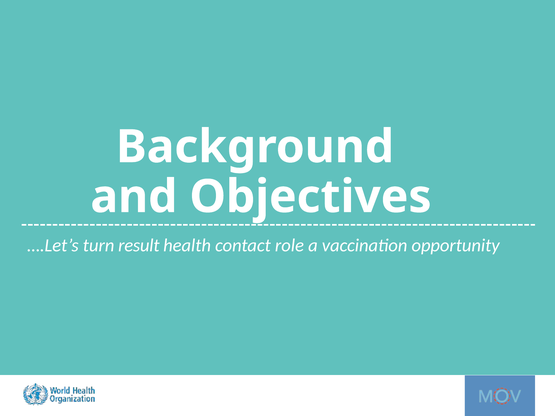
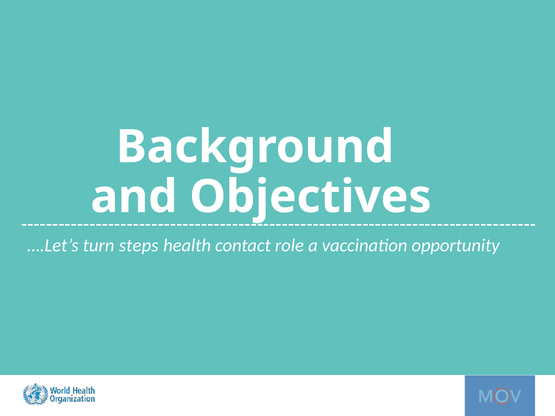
result: result -> steps (139, 246)
